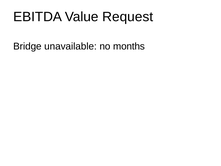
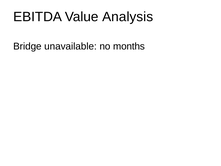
Request: Request -> Analysis (128, 17)
